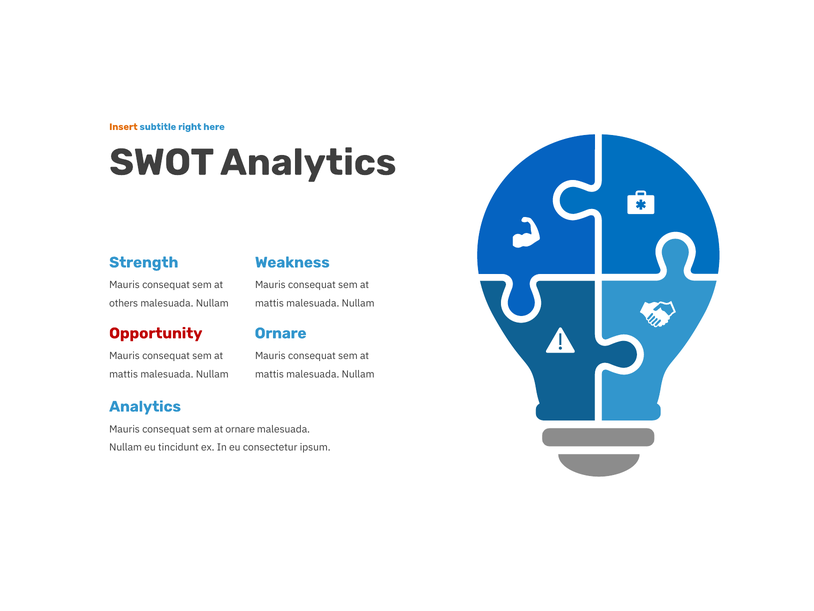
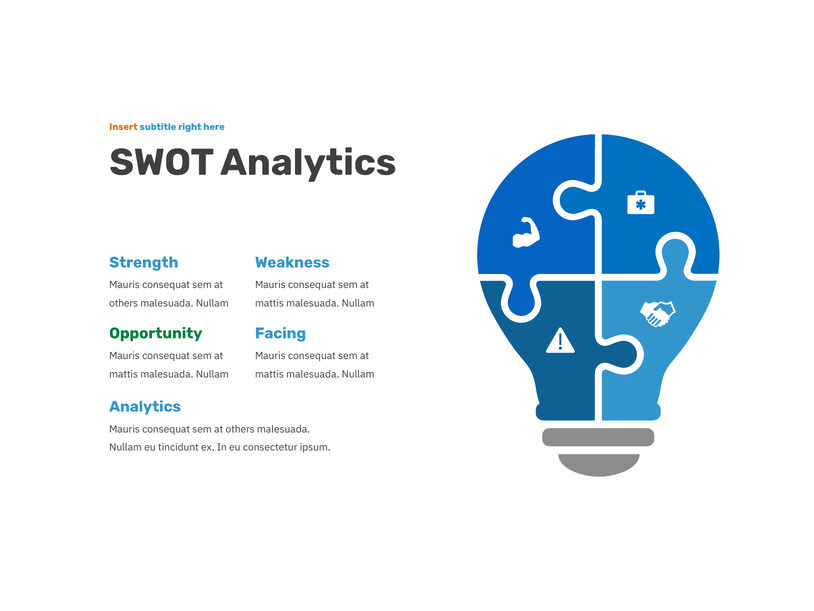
Opportunity colour: red -> green (156, 333)
Ornare: Ornare -> Facing (281, 333)
ornare: ornare -> others (240, 429)
